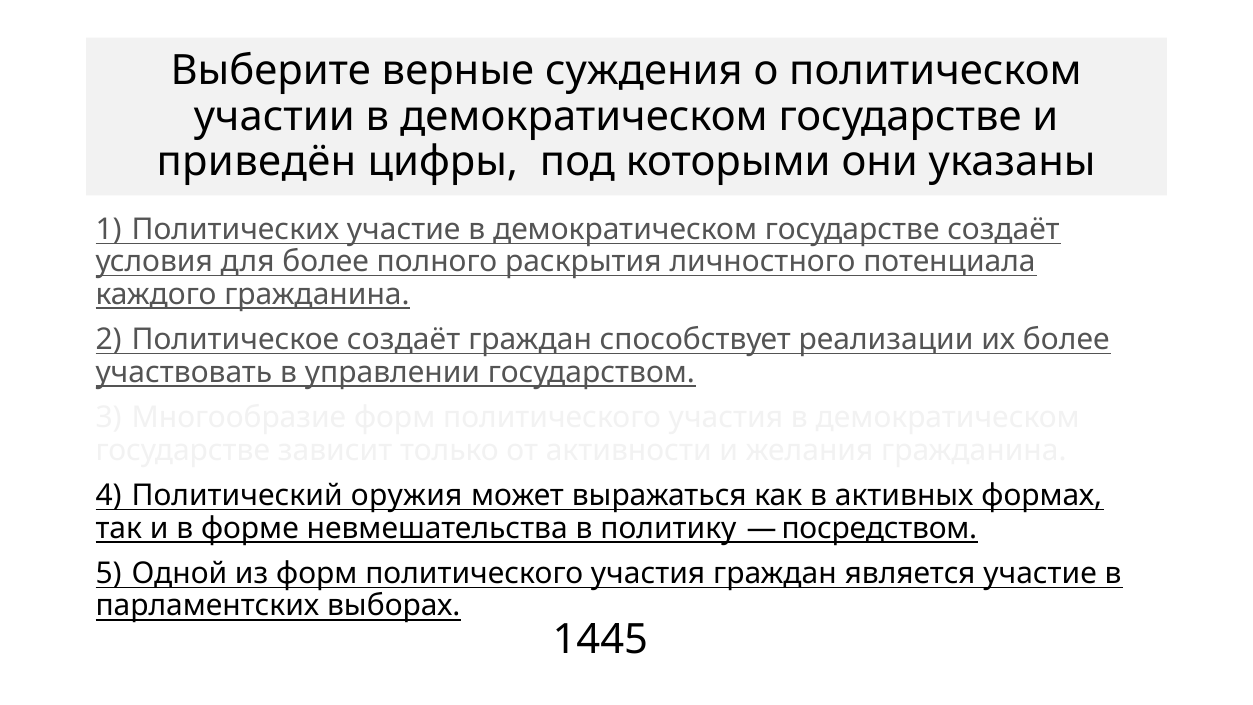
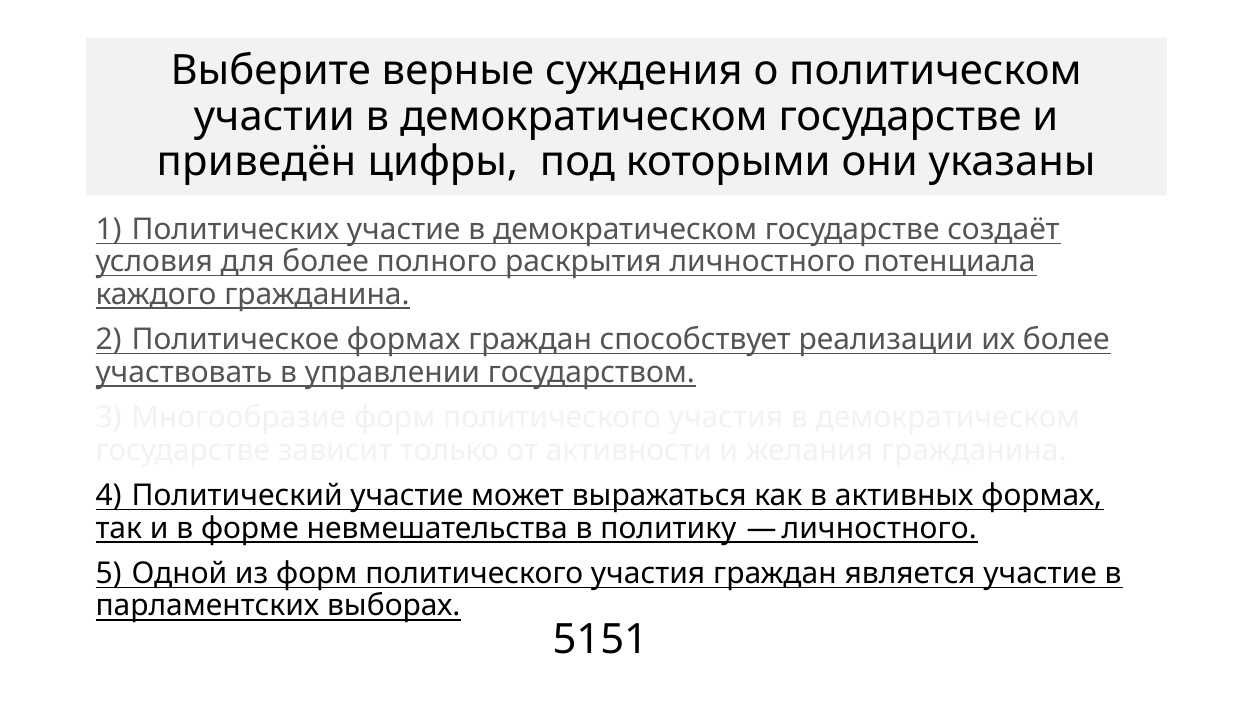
Политическое создаёт: создаёт -> формах (404, 340)
Политический оружия: оружия -> участие (407, 496)
посредством: посредством -> личностного (879, 528)
1445: 1445 -> 5151 (600, 640)
